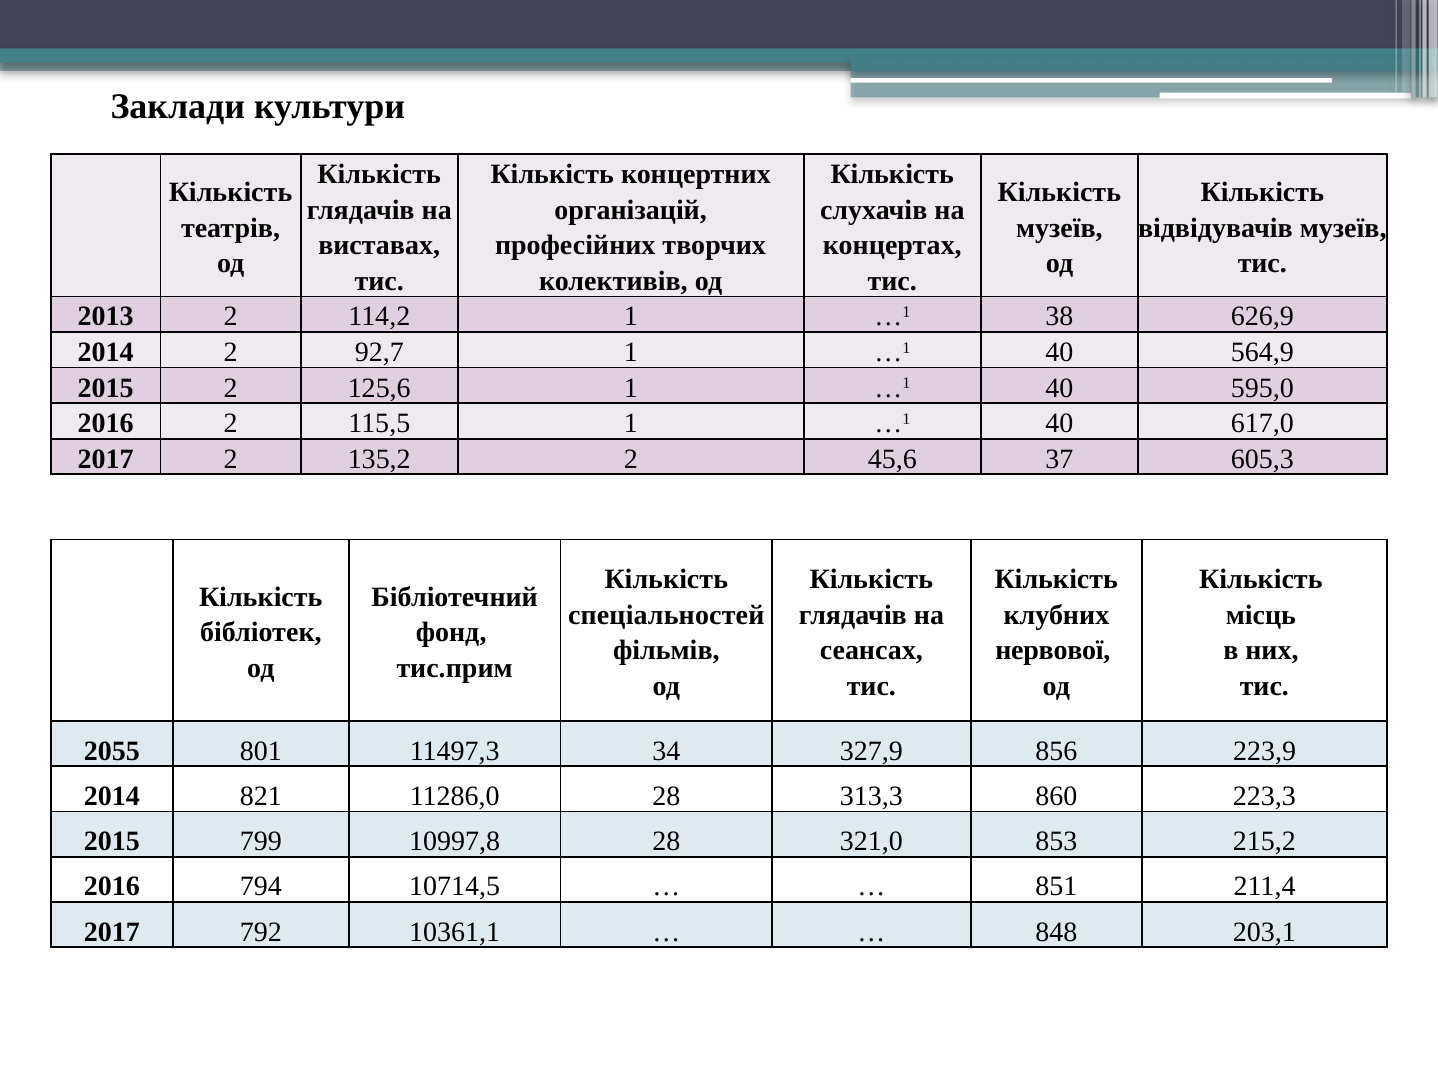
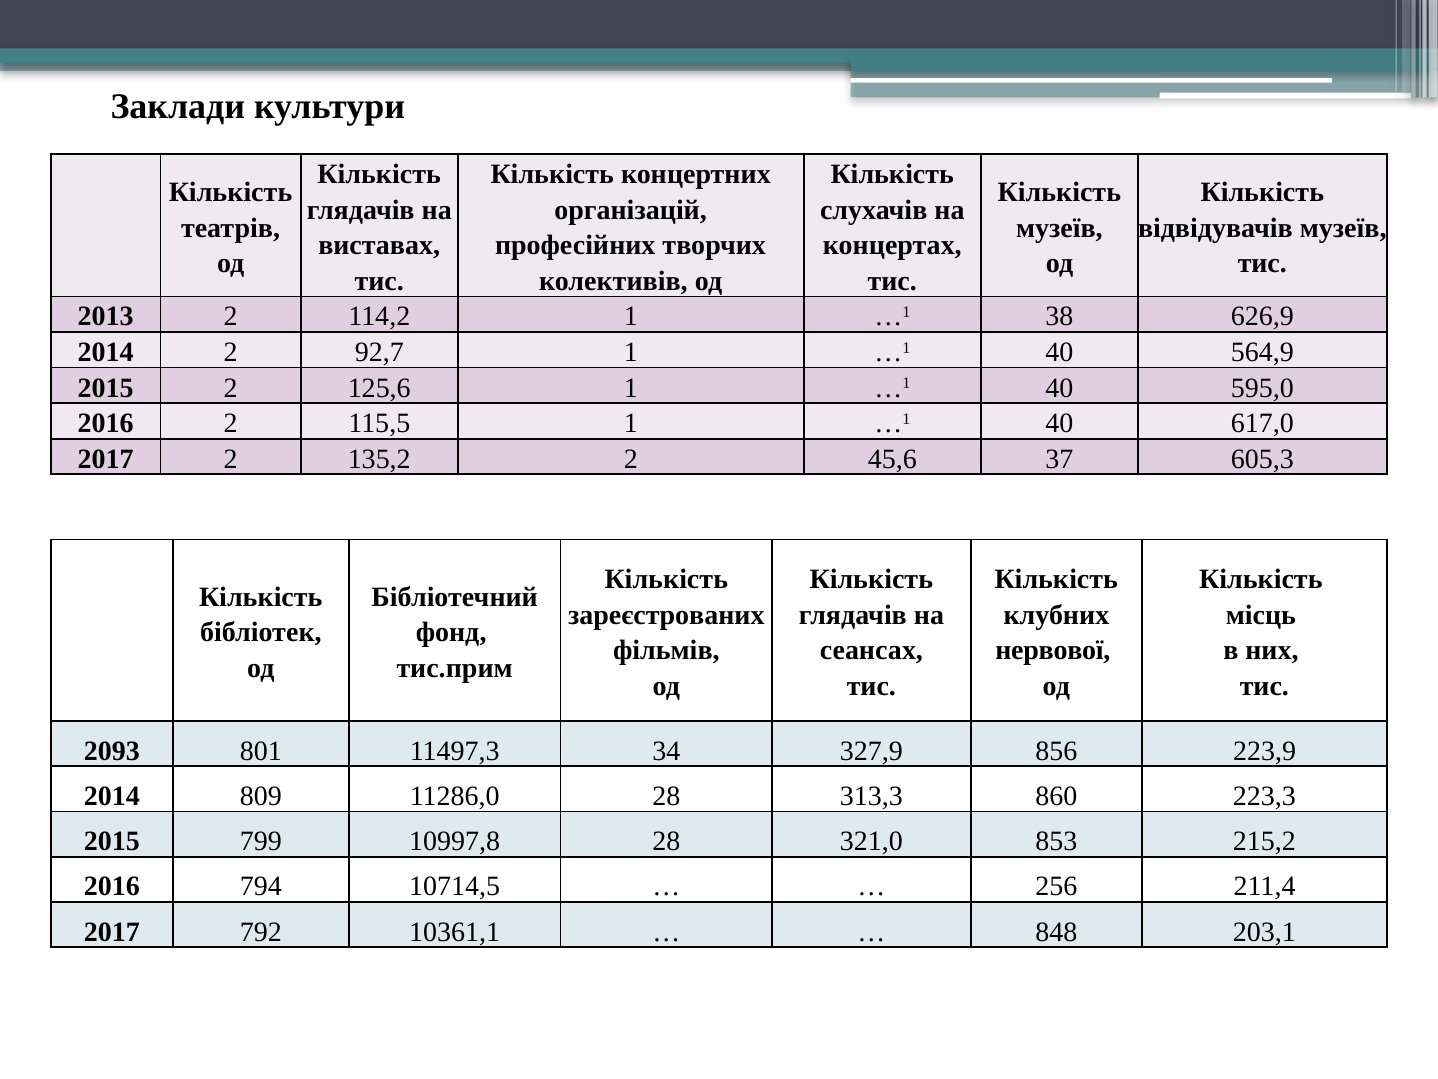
спеціальностей: спеціальностей -> зареєстрованих (666, 615)
2055: 2055 -> 2093 (112, 750)
821: 821 -> 809 (261, 796)
851: 851 -> 256 (1056, 886)
